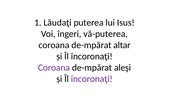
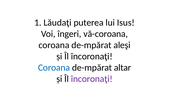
vă-puterea: vă-puterea -> vă-coroana (106, 34)
altar: altar -> aleşi (122, 45)
Coroana colour: purple -> blue (54, 68)
aleşi: aleşi -> altar (123, 68)
